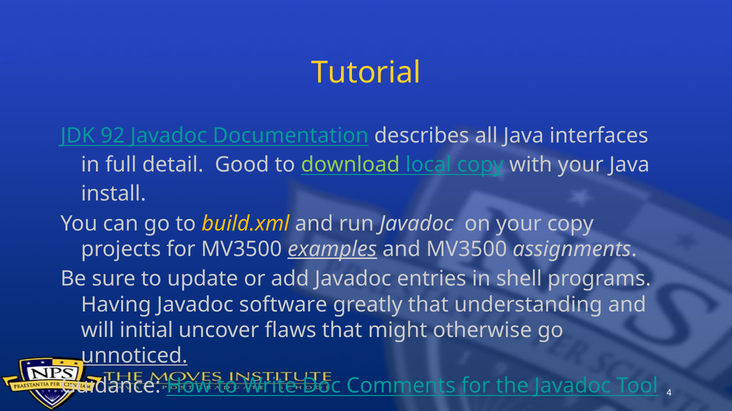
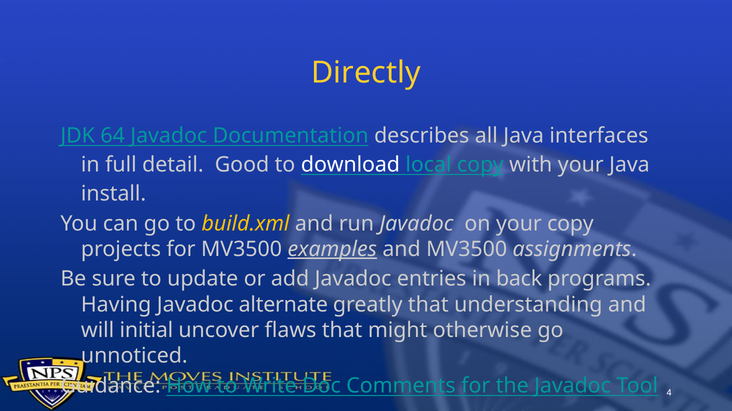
Tutorial: Tutorial -> Directly (366, 73)
92: 92 -> 64 (113, 136)
download colour: light green -> white (350, 165)
shell: shell -> back (519, 279)
software: software -> alternate (283, 305)
unnoticed underline: present -> none (134, 356)
